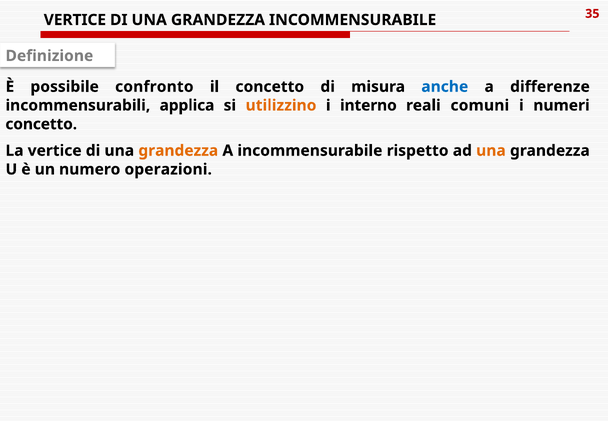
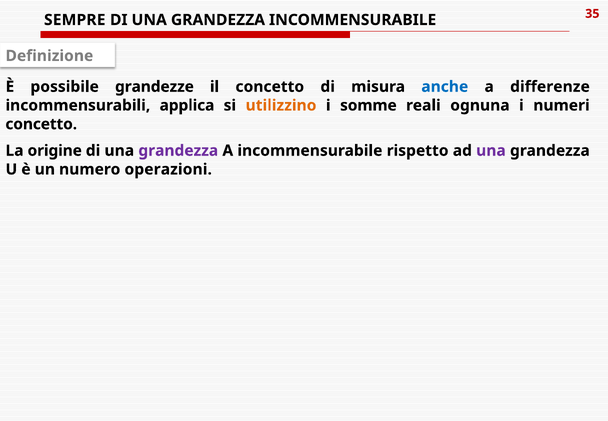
VERTICE: VERTICE -> SEMPRE (75, 20)
confronto: confronto -> grandezze (154, 87)
interno: interno -> somme (368, 105)
comuni: comuni -> ognuna (480, 105)
La vertice: vertice -> origine (55, 151)
grandezza colour: orange -> purple (178, 151)
una colour: orange -> purple (491, 151)
